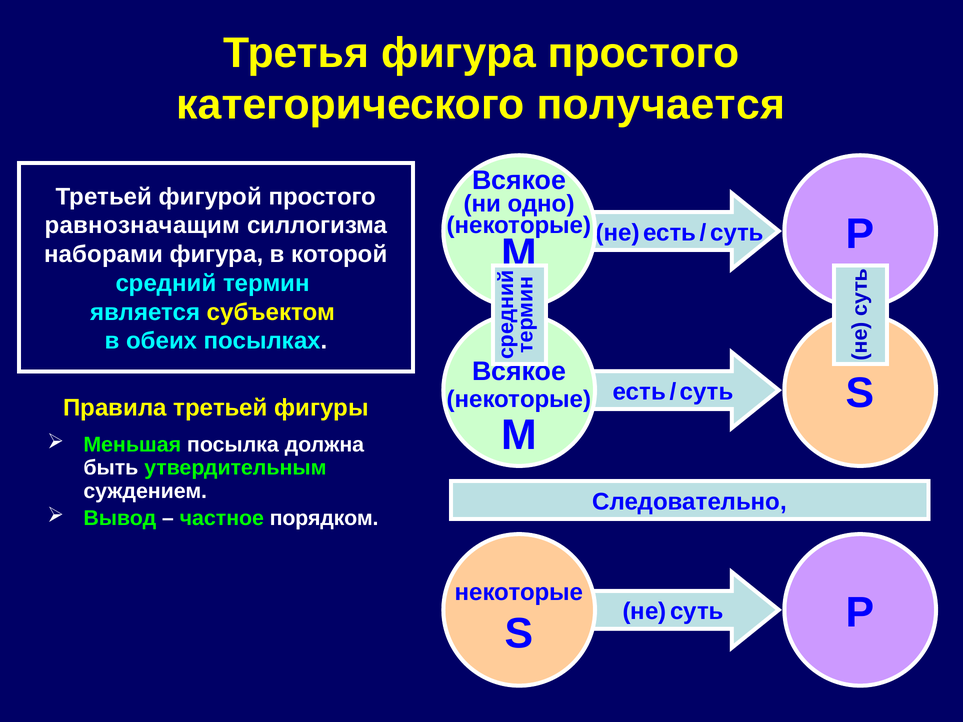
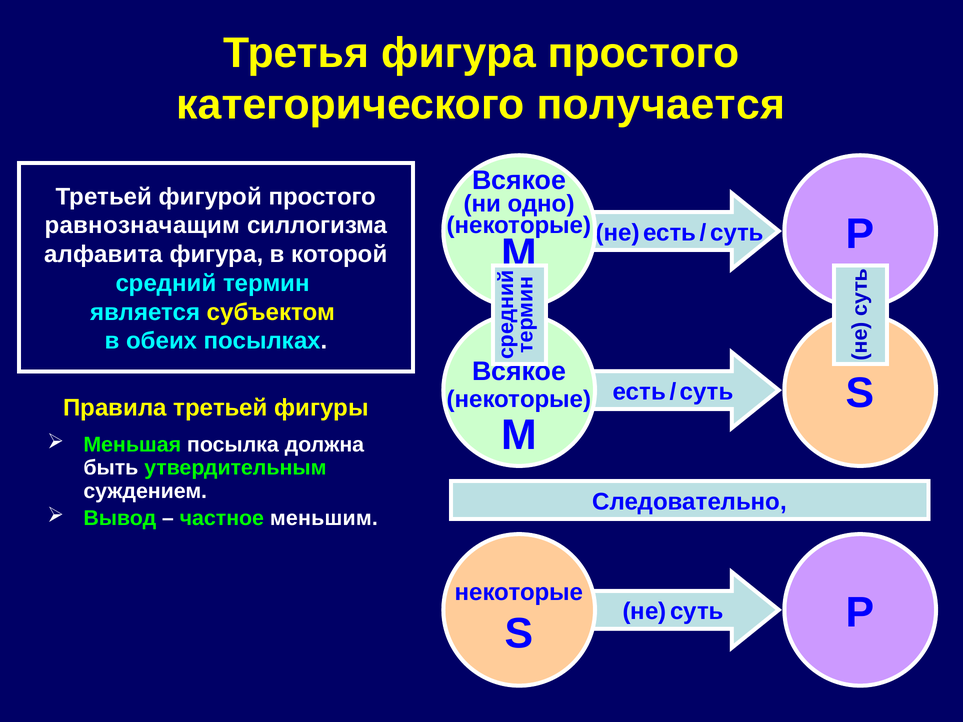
наборами: наборами -> алфавита (104, 254)
порядком: порядком -> меньшим (324, 518)
